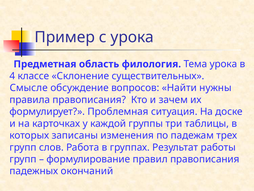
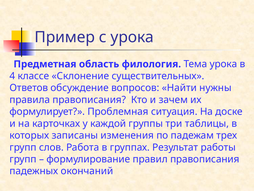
Смысле: Смысле -> Ответов (29, 88)
